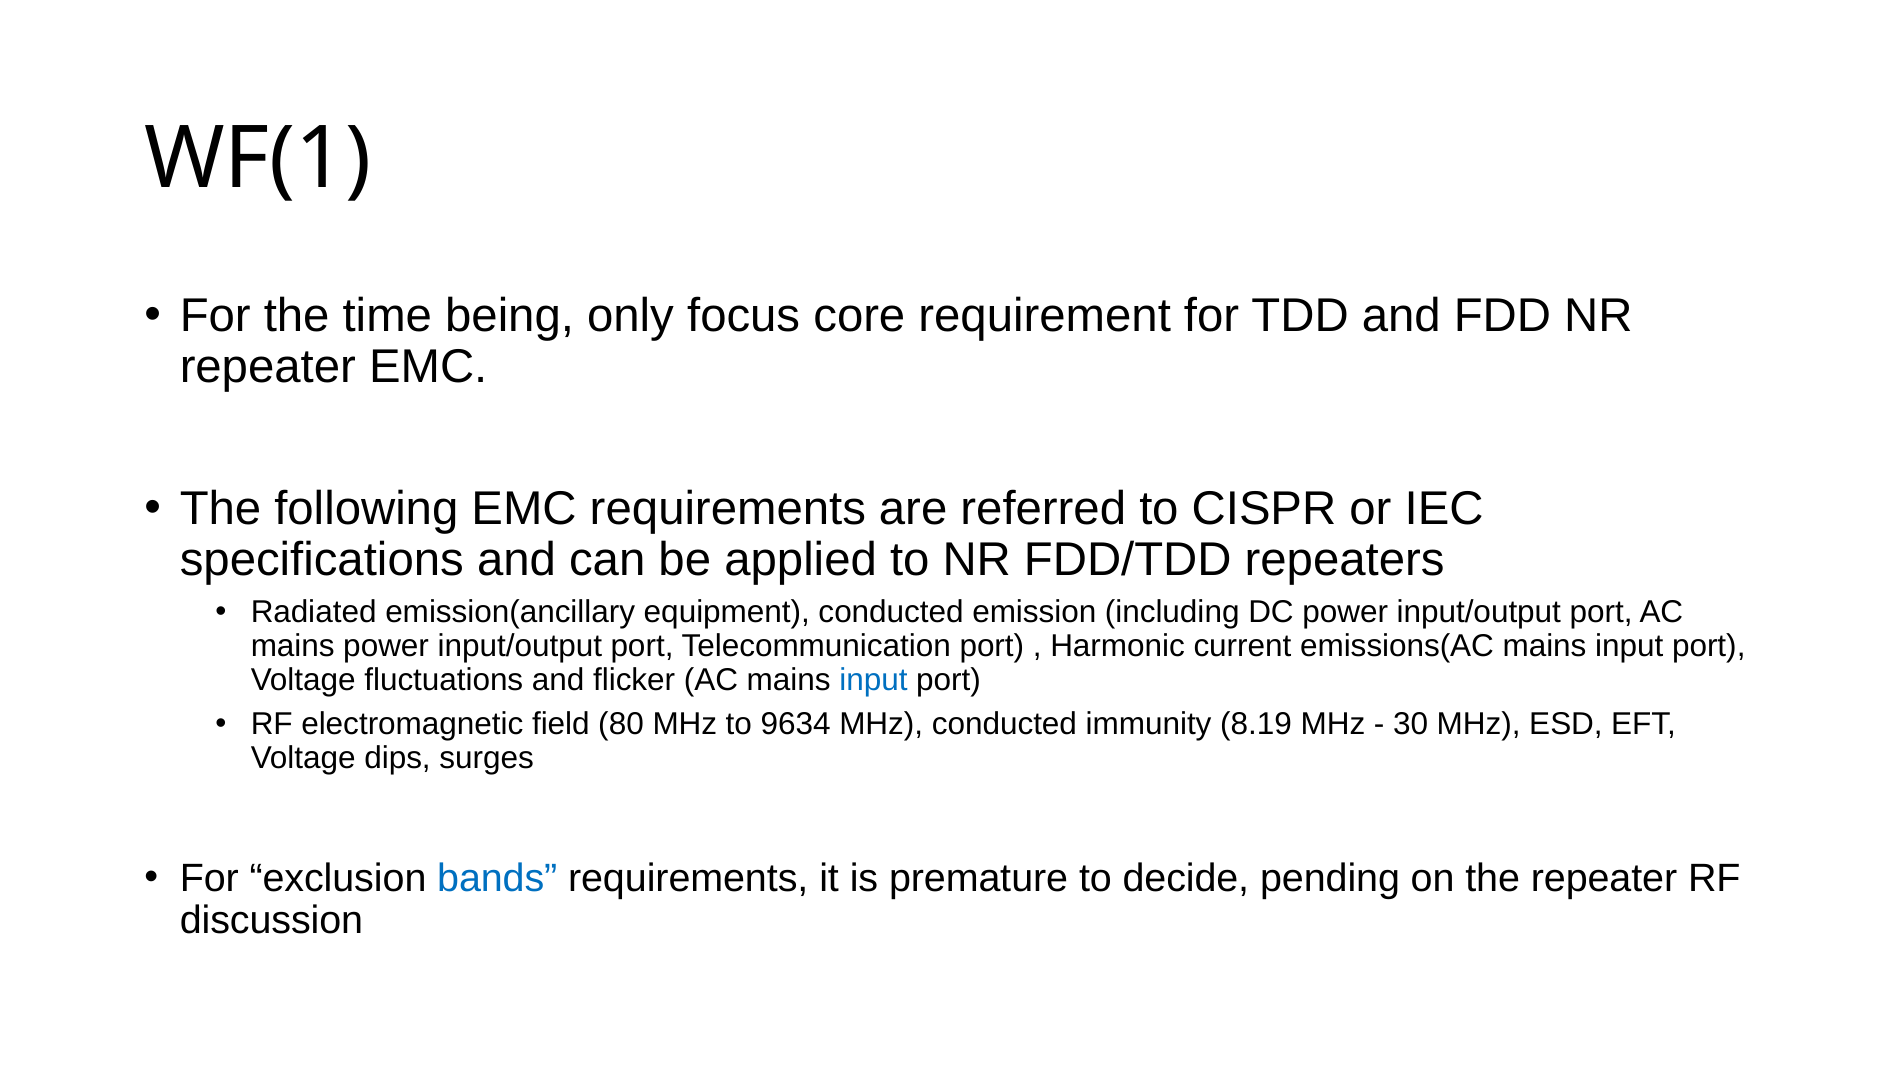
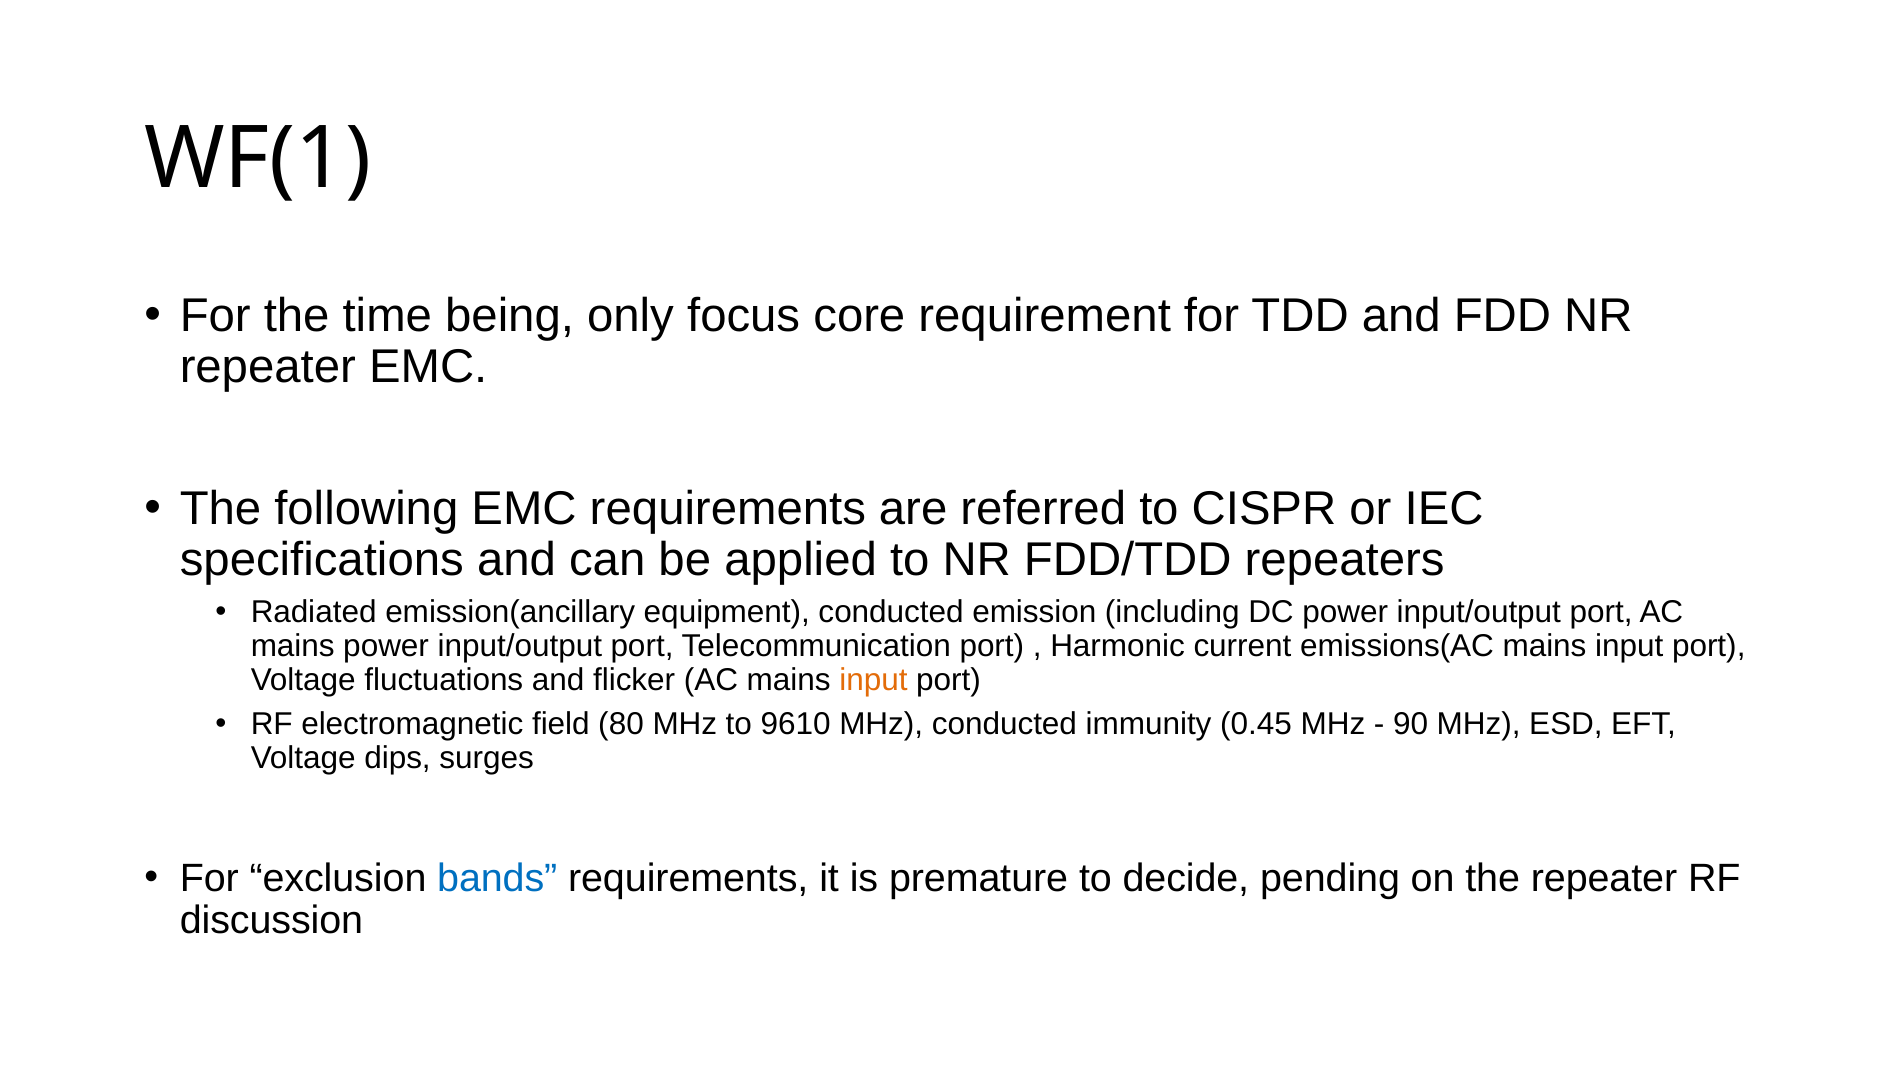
input colour: blue -> orange (873, 680)
9634: 9634 -> 9610 (796, 724)
8.19: 8.19 -> 0.45 (1256, 724)
30: 30 -> 90 (1411, 724)
